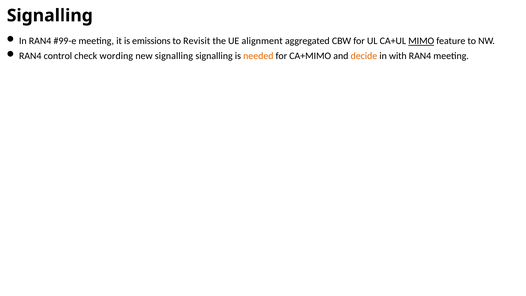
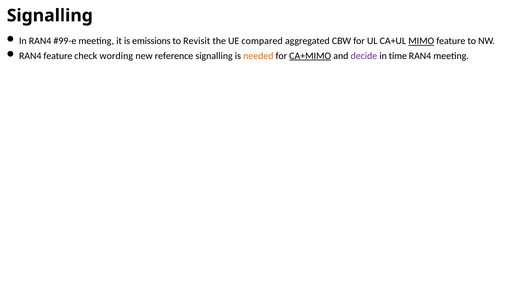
alignment: alignment -> compared (262, 41)
RAN4 control: control -> feature (58, 56)
new signalling: signalling -> reference (174, 56)
CA+MIMO underline: none -> present (310, 56)
decide colour: orange -> purple (364, 56)
with: with -> time (398, 56)
